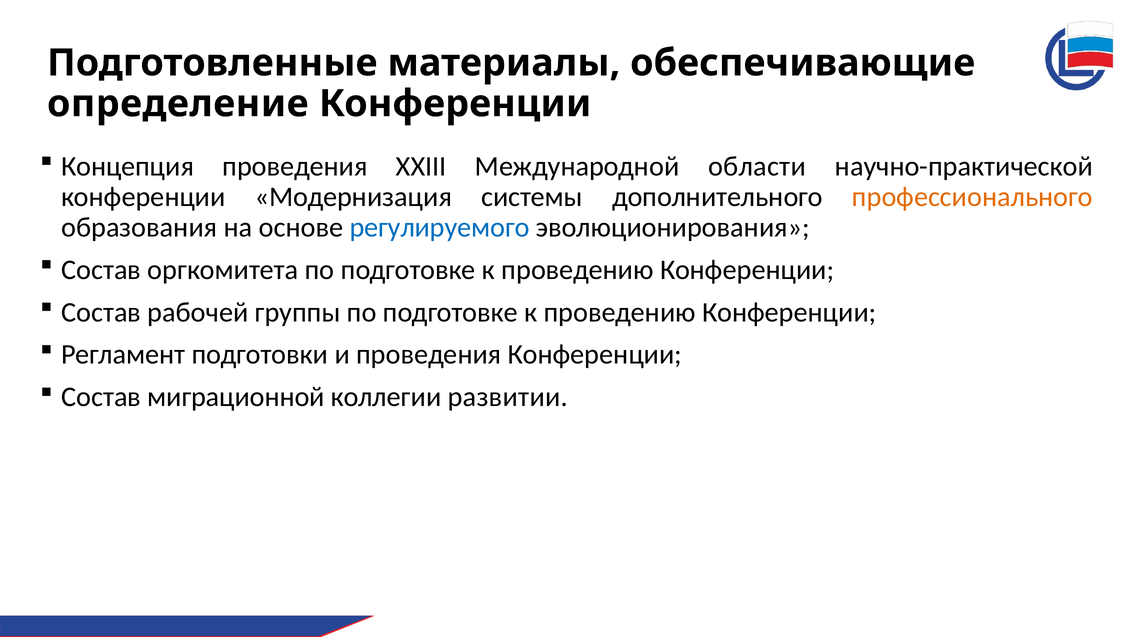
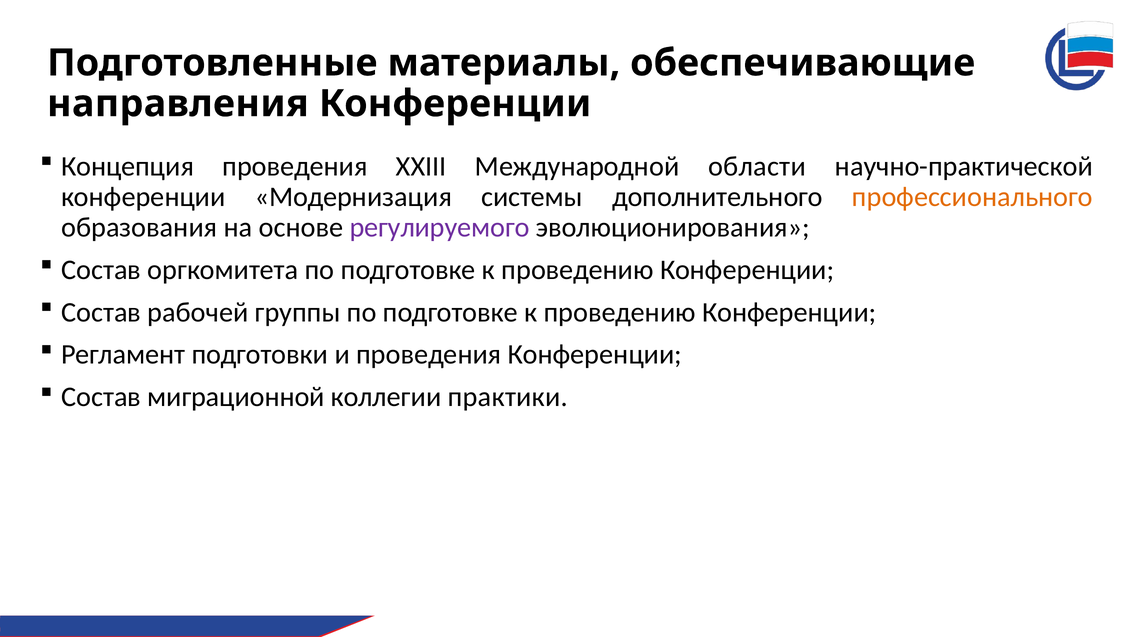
определение: определение -> направления (178, 104)
регулируемого colour: blue -> purple (440, 227)
развитии: развитии -> практики (508, 397)
